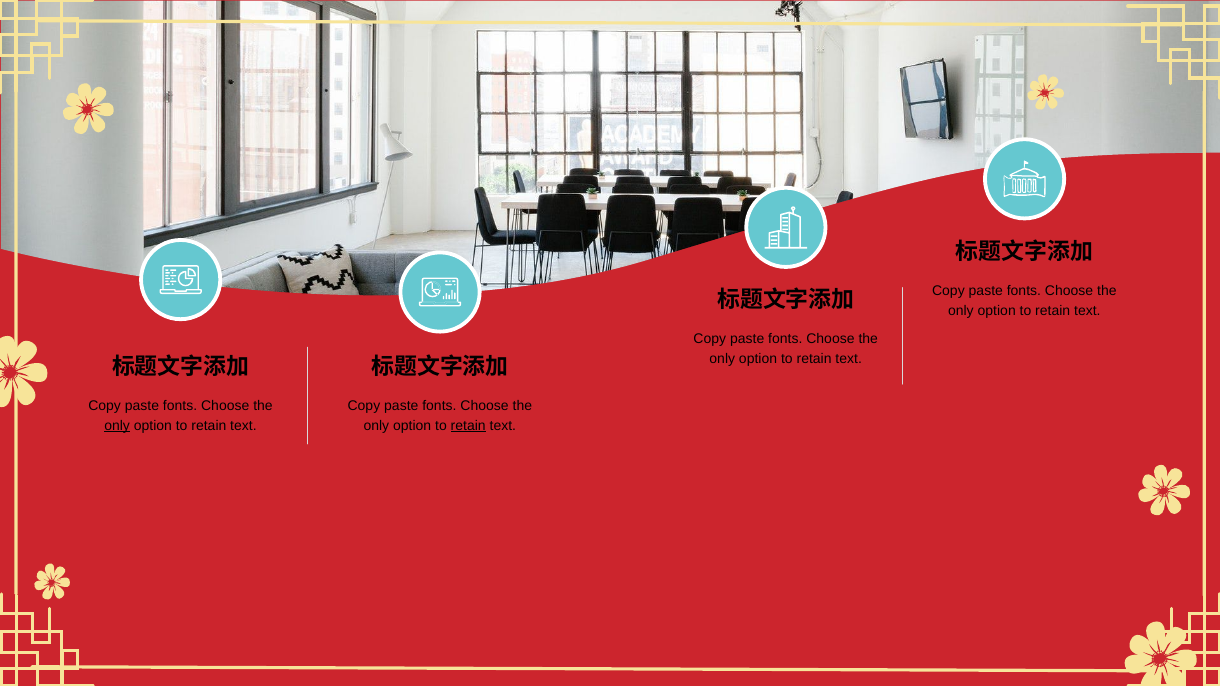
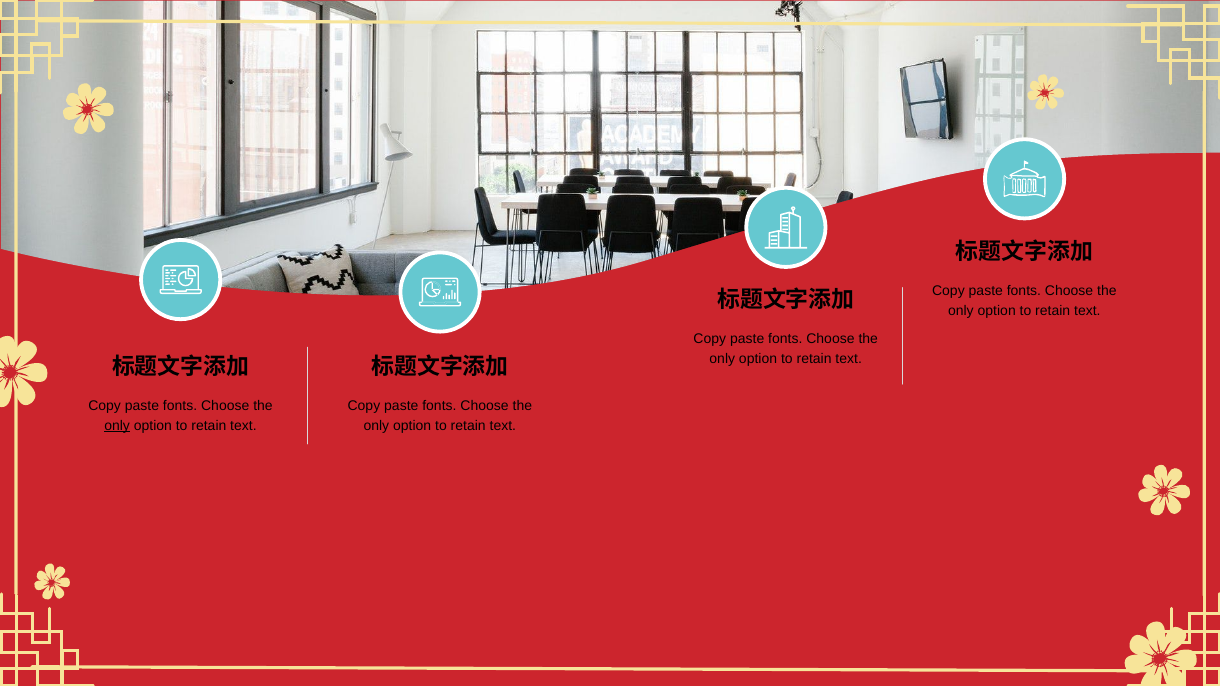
retain underline: present -> none (468, 426)
